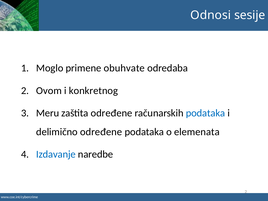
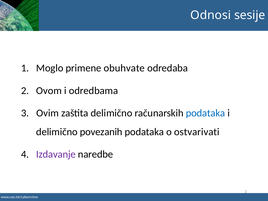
konkretnog: konkretnog -> odredbama (93, 91)
Meru: Meru -> Ovim (48, 113)
zaštita određene: određene -> delimično (112, 113)
delimično određene: određene -> povezanih (101, 132)
elemenata: elemenata -> ostvarivati (197, 132)
Izdavanje colour: blue -> purple (56, 154)
